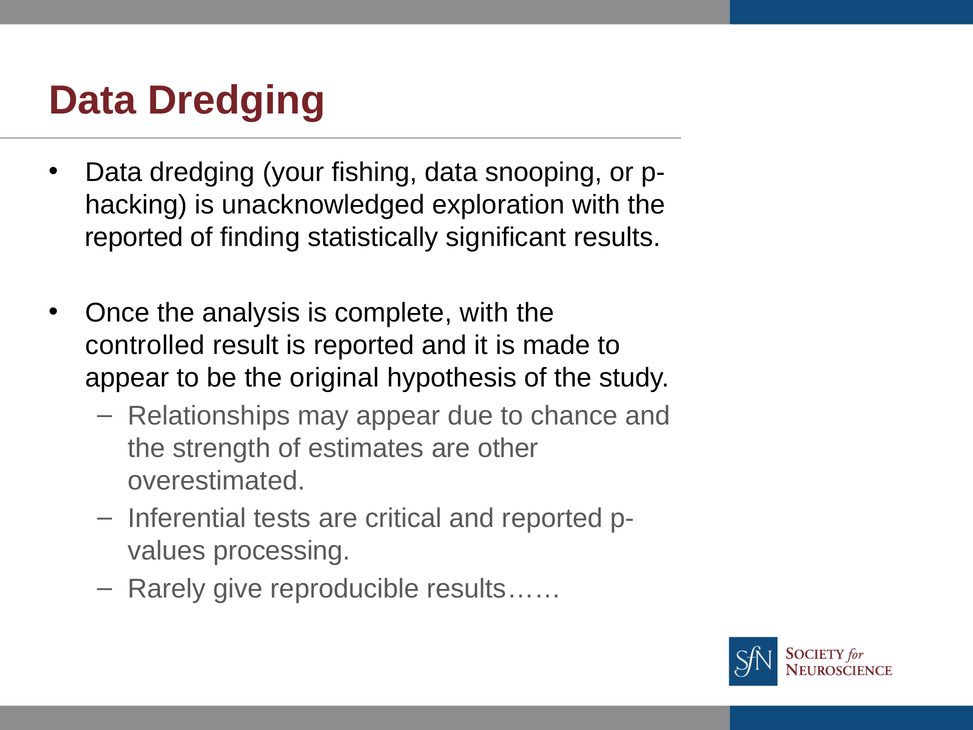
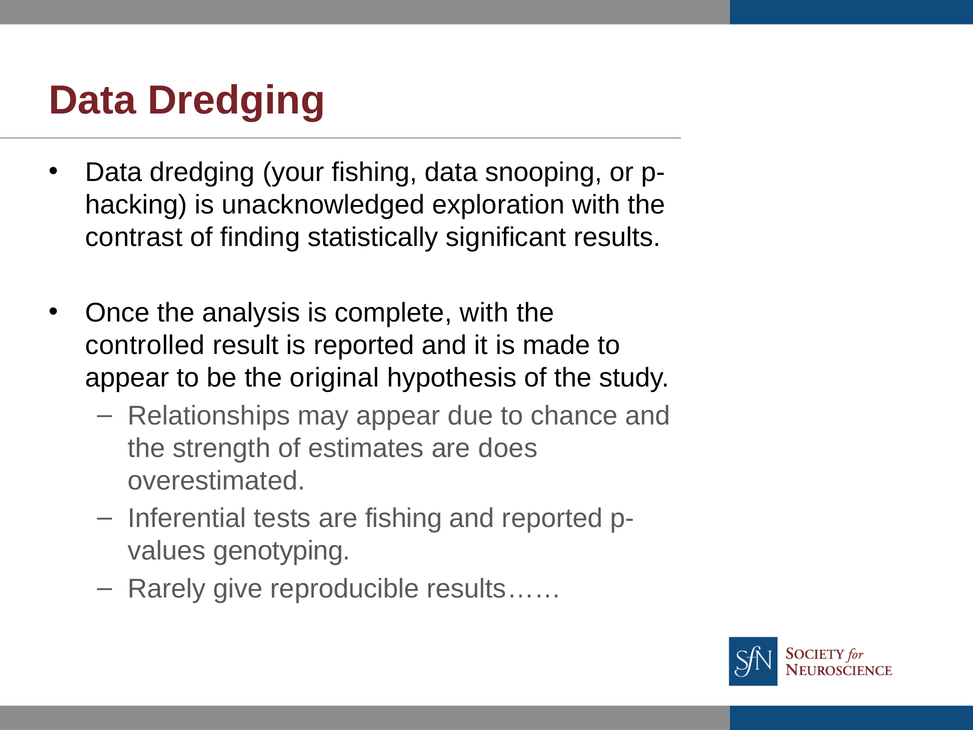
reported: reported -> contrast (134, 237)
other: other -> does (508, 448)
are critical: critical -> fishing (404, 518)
processing: processing -> genotyping (282, 551)
